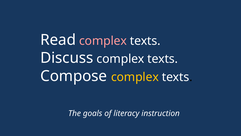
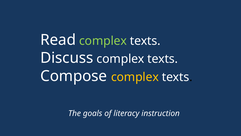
complex colour: pink -> light green (103, 41)
